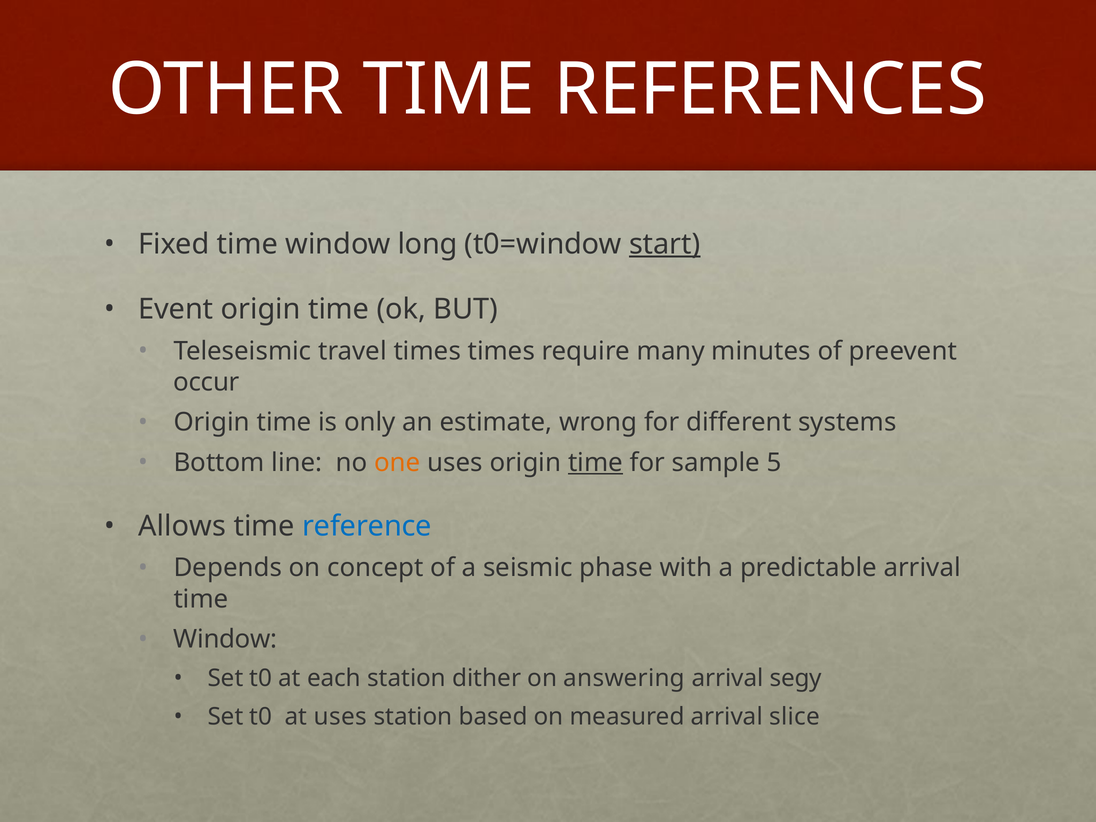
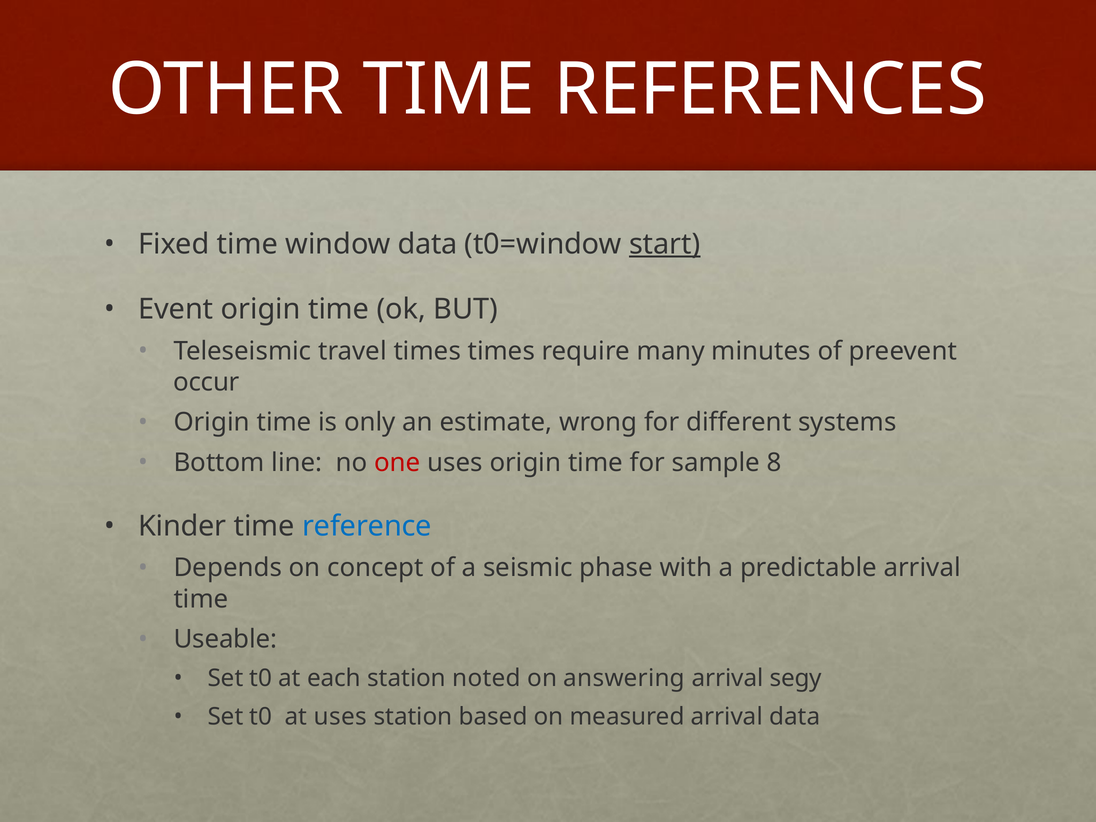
window long: long -> data (428, 244)
one colour: orange -> red (397, 463)
time underline: present -> none (595, 463)
5: 5 -> 8 (774, 463)
Allows: Allows -> Kinder (182, 526)
Window: Window -> Useable (225, 639)
dither: dither -> noted (487, 678)
arrival slice: slice -> data (795, 717)
